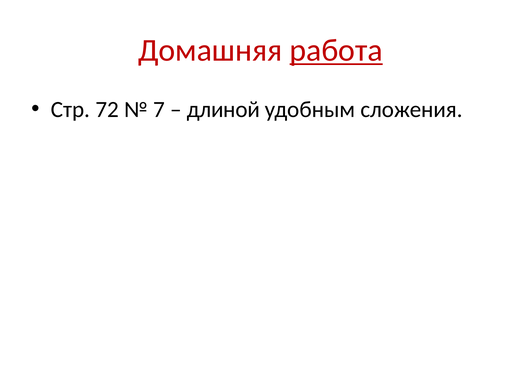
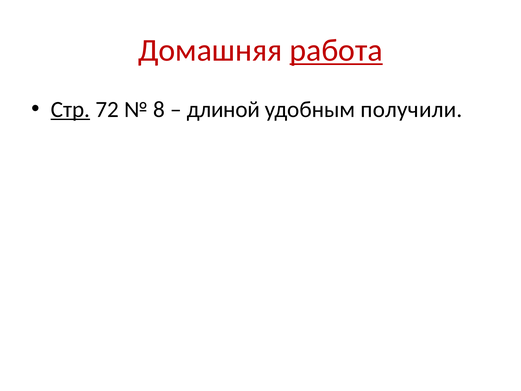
Стр underline: none -> present (70, 109)
7: 7 -> 8 (159, 109)
сложения: сложения -> получили (411, 109)
